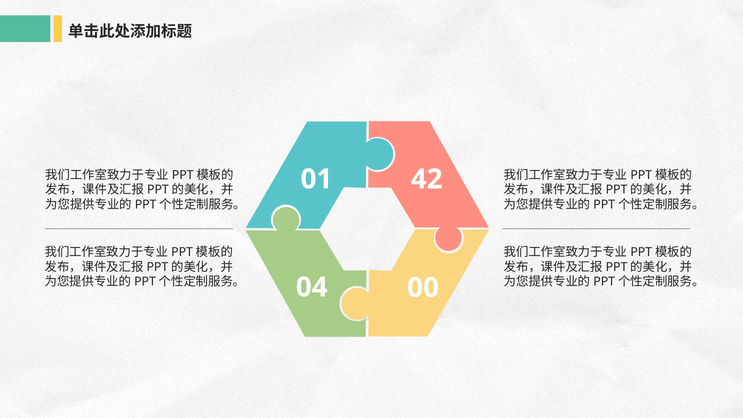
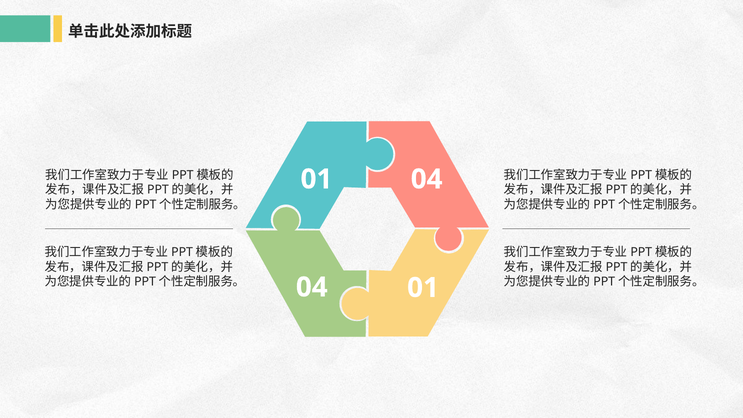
01 42: 42 -> 04 (427, 179)
04 00: 00 -> 01 (423, 288)
